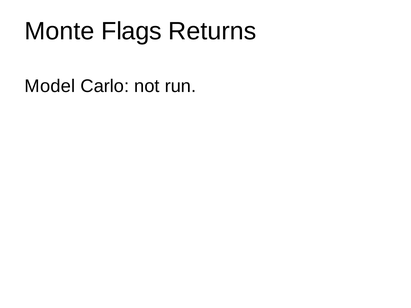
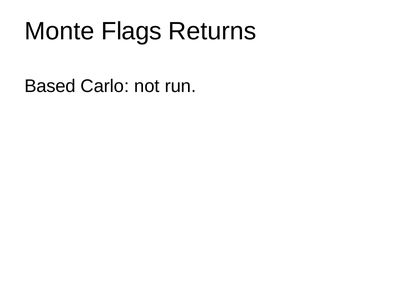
Model: Model -> Based (50, 86)
